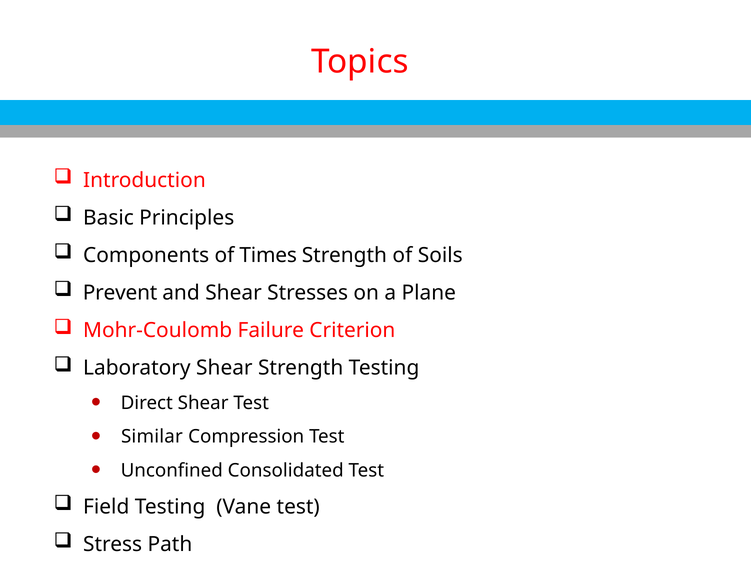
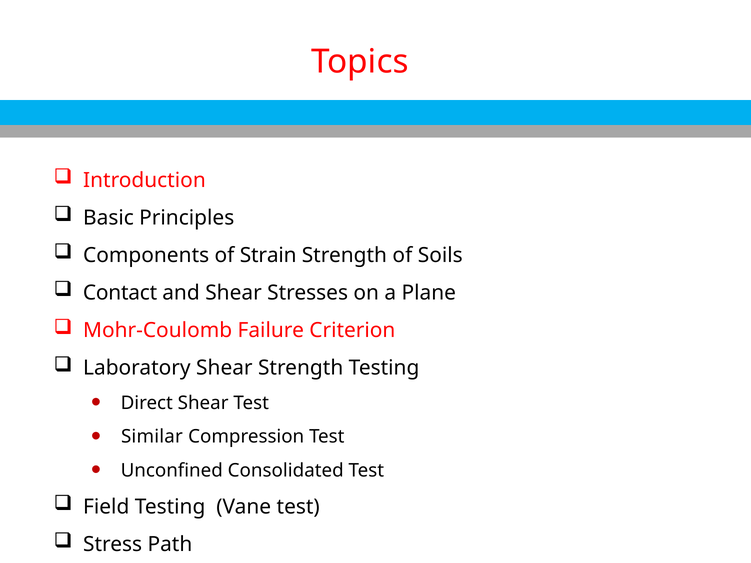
Times: Times -> Strain (268, 256)
Prevent: Prevent -> Contact (120, 293)
